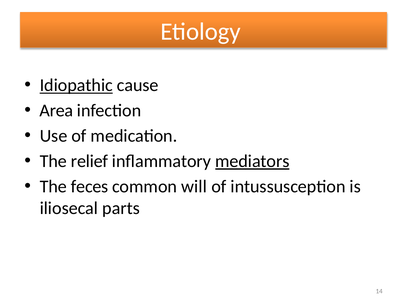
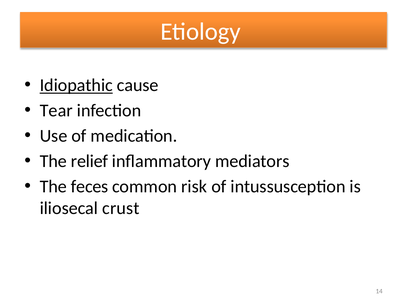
Area: Area -> Tear (56, 111)
mediators underline: present -> none (252, 161)
will: will -> risk (194, 187)
parts: parts -> crust (121, 208)
